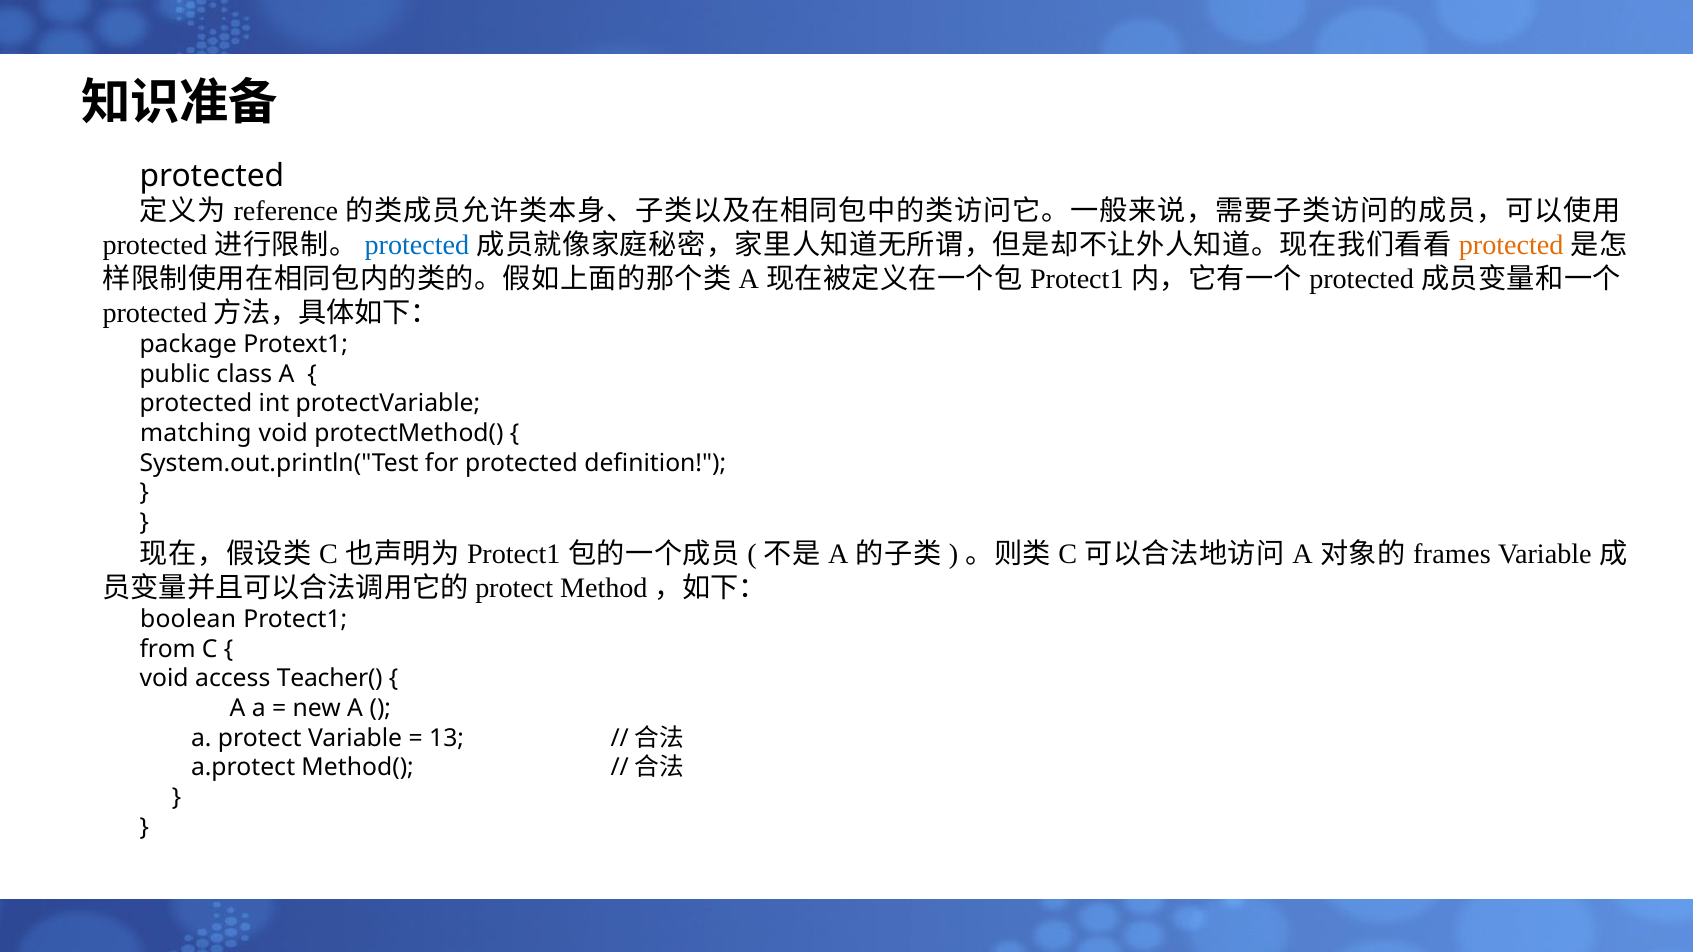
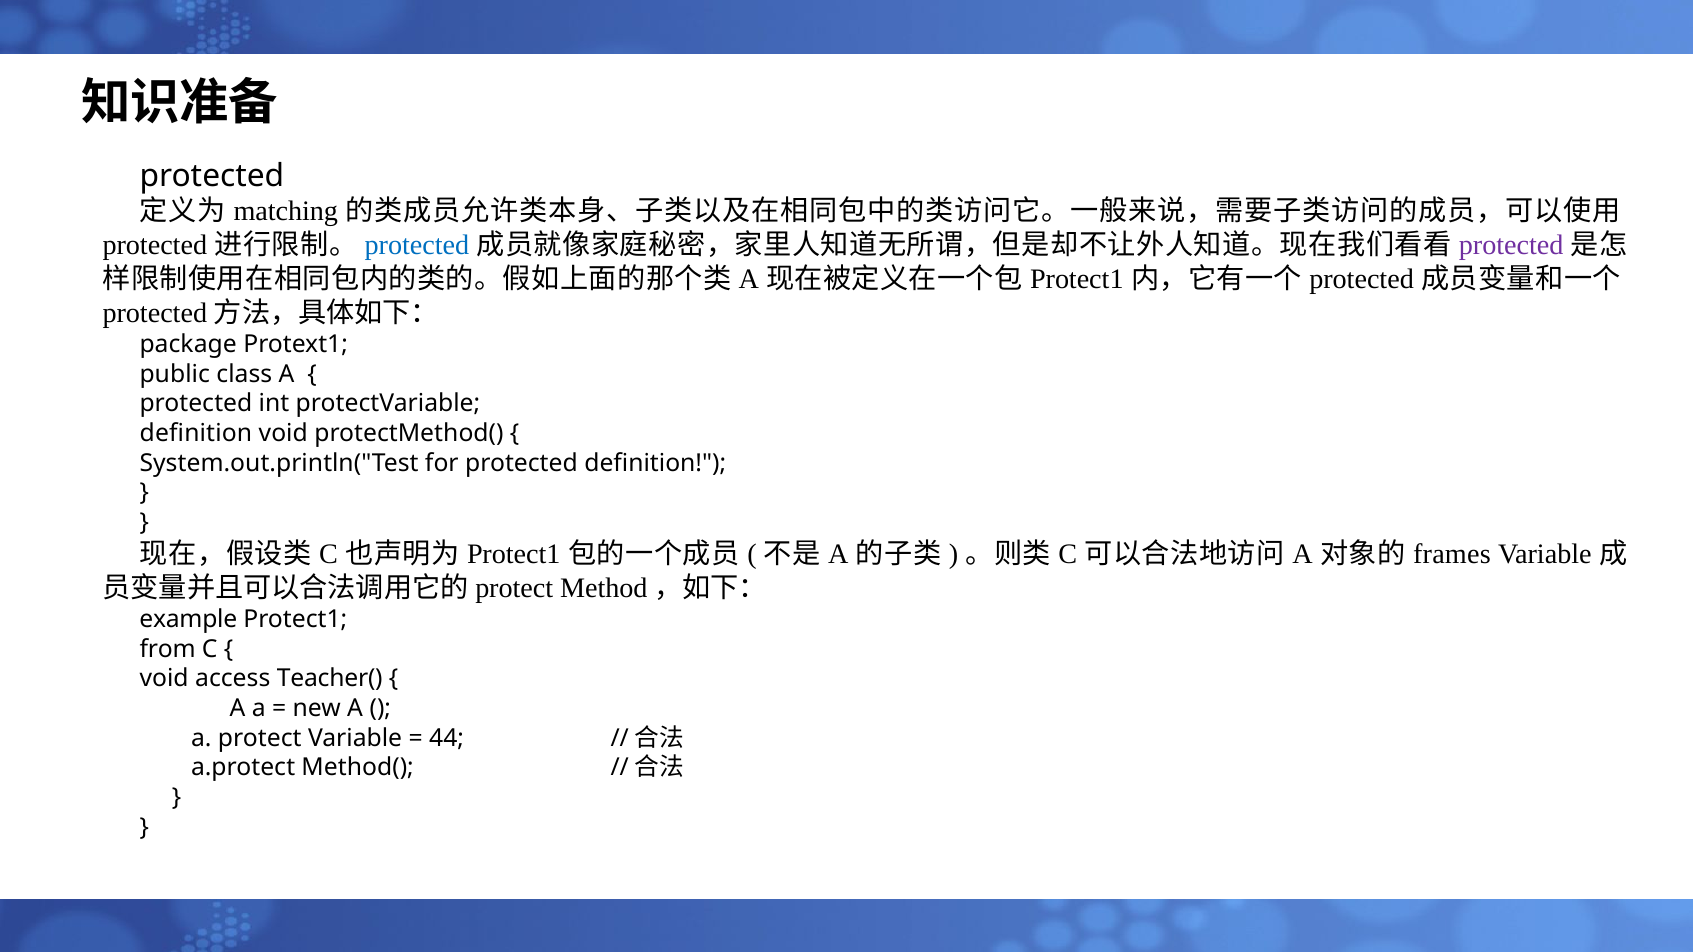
reference: reference -> matching (286, 211)
protected colour: orange -> purple (1511, 245)
matching: matching -> definition (196, 433)
boolean: boolean -> example (188, 620)
13: 13 -> 44 (447, 738)
